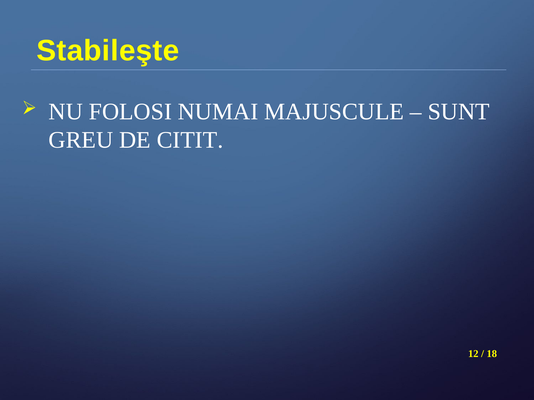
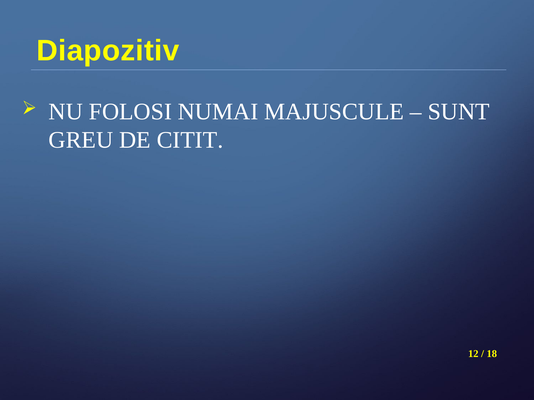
Stabileşte: Stabileşte -> Diapozitiv (108, 51)
